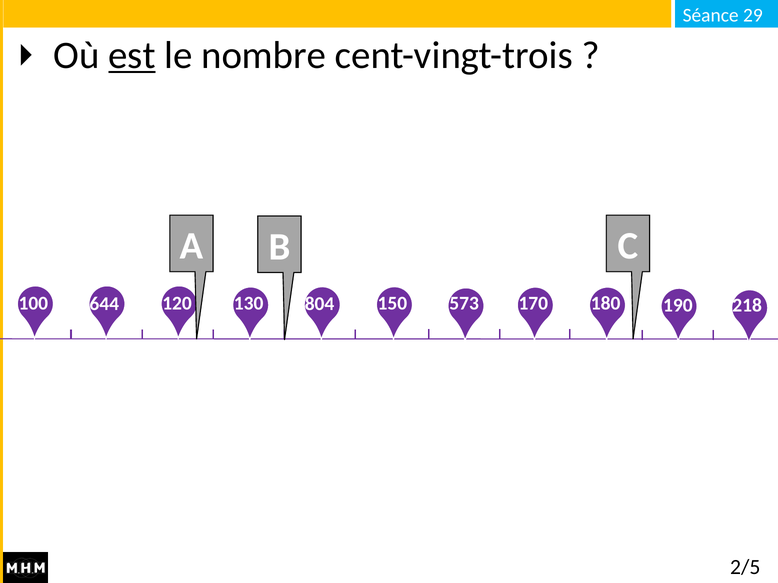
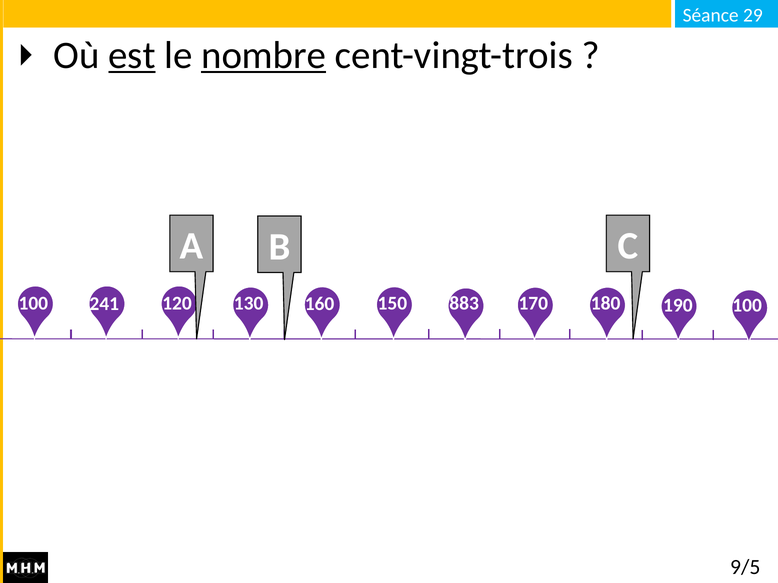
nombre underline: none -> present (264, 55)
644: 644 -> 241 (104, 304)
804: 804 -> 160 (320, 304)
573: 573 -> 883 (464, 304)
190 218: 218 -> 100 (747, 306)
2/5: 2/5 -> 9/5 (745, 568)
